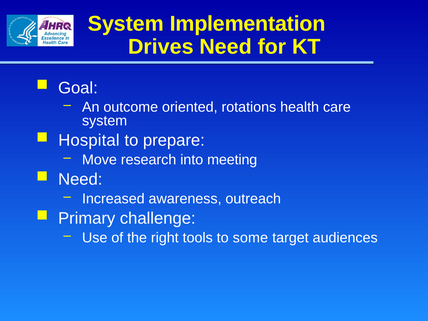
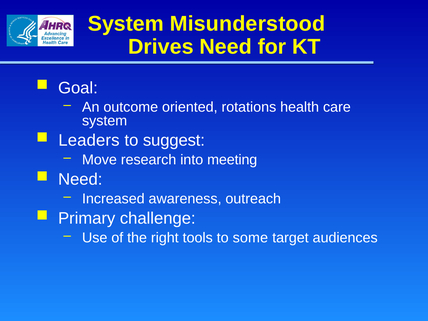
Implementation: Implementation -> Misunderstood (247, 24)
Hospital: Hospital -> Leaders (89, 140)
prepare: prepare -> suggest (174, 140)
